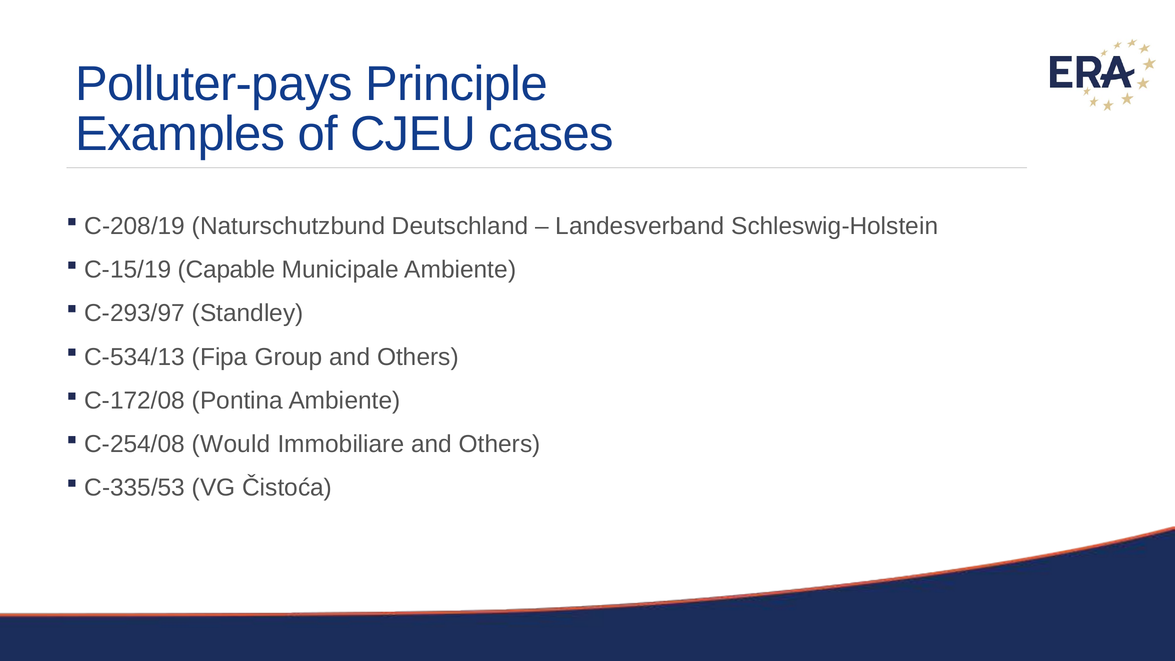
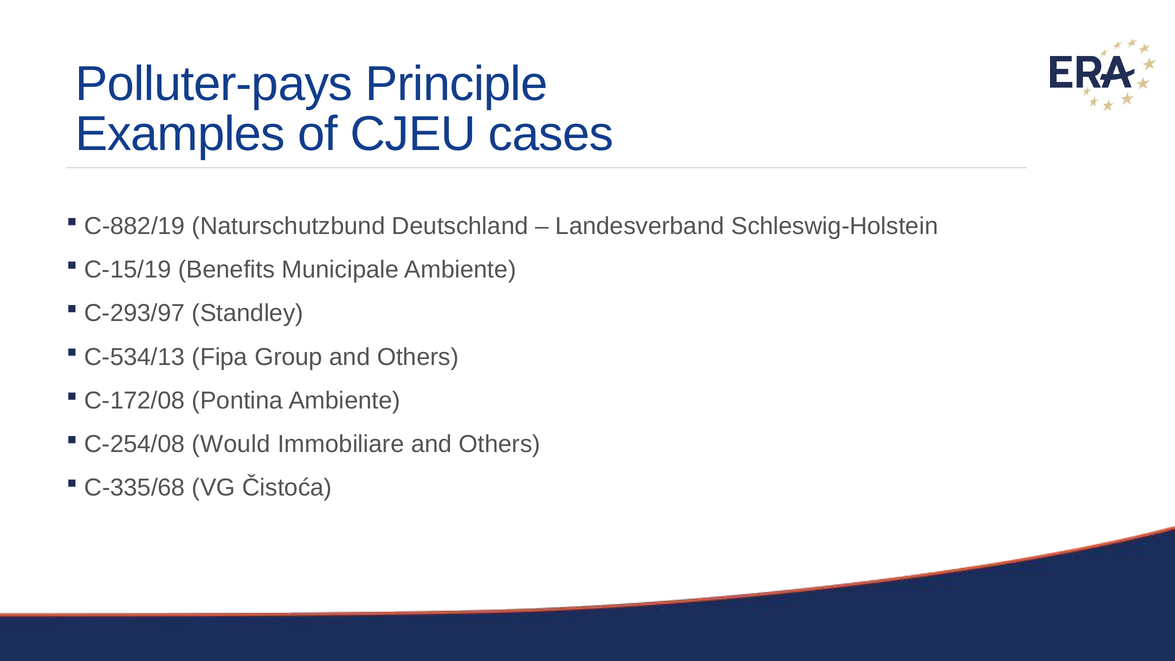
C-208/19: C-208/19 -> C-882/19 (135, 226)
Capable: Capable -> Benefits (227, 270)
C-335/53: C-335/53 -> C-335/68 (135, 488)
